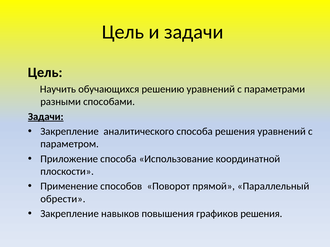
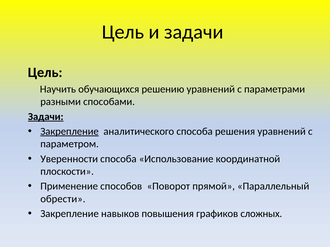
Закрепление underline: none -> present (70, 132)
Приложение: Приложение -> Уверенности (69, 159)
графиков решения: решения -> сложных (261, 214)
